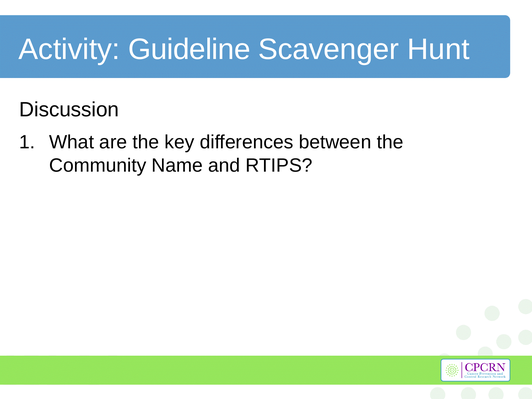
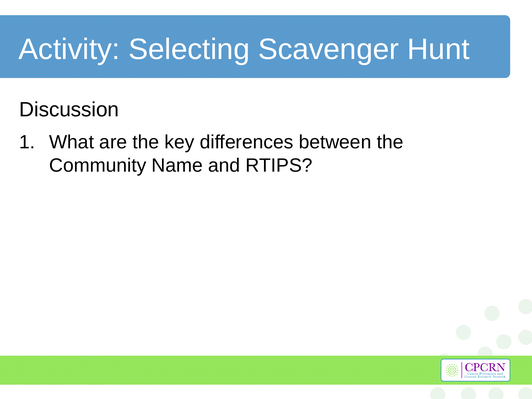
Guideline: Guideline -> Selecting (189, 50)
